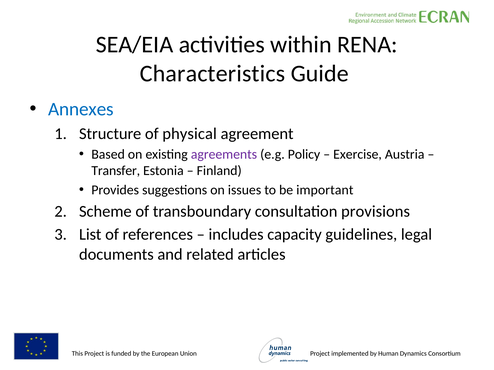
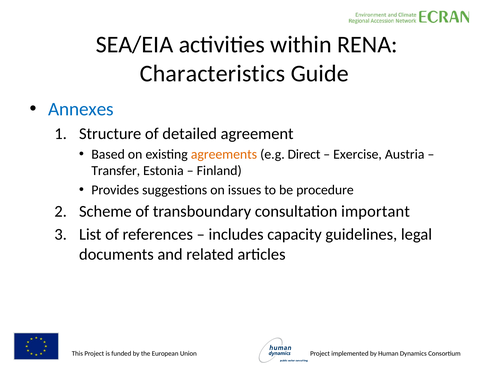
physical: physical -> detailed (190, 134)
agreements colour: purple -> orange (224, 154)
Policy: Policy -> Direct (304, 154)
important: important -> procedure (325, 190)
provisions: provisions -> important (375, 212)
